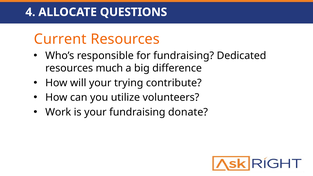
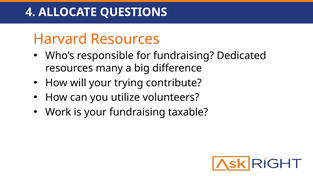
Current: Current -> Harvard (60, 39)
much: much -> many (109, 68)
donate: donate -> taxable (188, 112)
